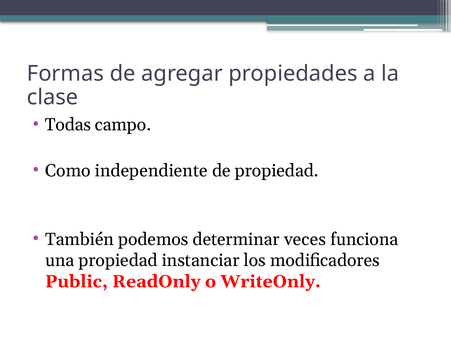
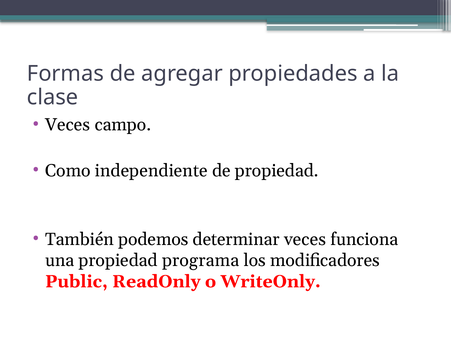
Todas: Todas -> Veces (68, 125)
instanciar: instanciar -> programa (201, 261)
